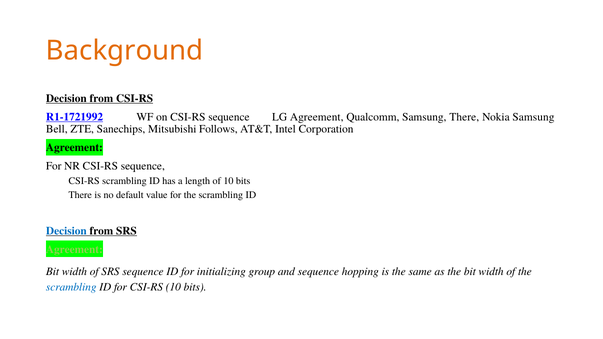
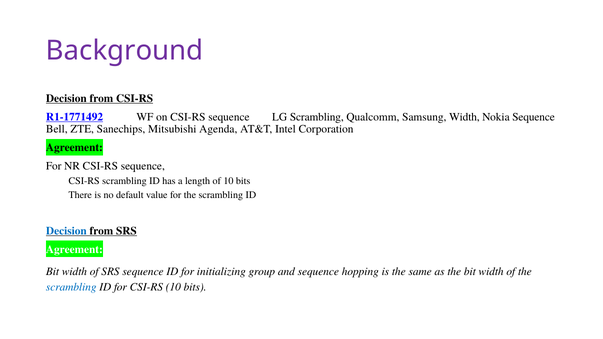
Background colour: orange -> purple (125, 51)
R1-1721992: R1-1721992 -> R1-1771492 (75, 117)
LG Agreement: Agreement -> Scrambling (317, 117)
Samsung There: There -> Width (464, 117)
Nokia Samsung: Samsung -> Sequence (534, 117)
Follows: Follows -> Agenda (218, 129)
Agreement colour: light green -> white (74, 250)
